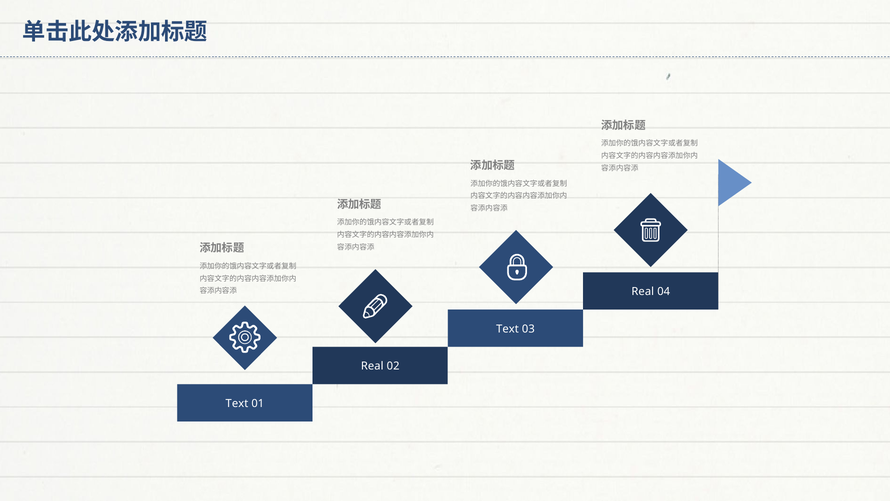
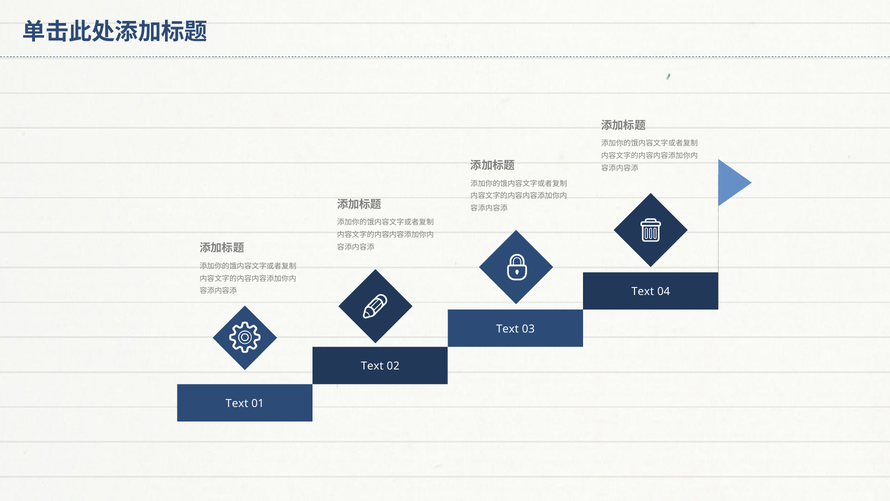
Real: Real -> Text (643, 291)
Real: Real -> Text (372, 366)
